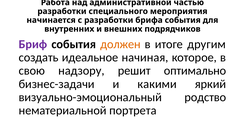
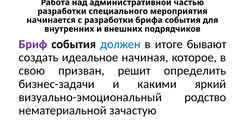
должен colour: orange -> blue (120, 44)
другим: другим -> бывают (207, 44)
надзору: надзору -> призван (81, 71)
оптимально: оптимально -> определить (195, 71)
портрета: портрета -> зачастую (133, 110)
